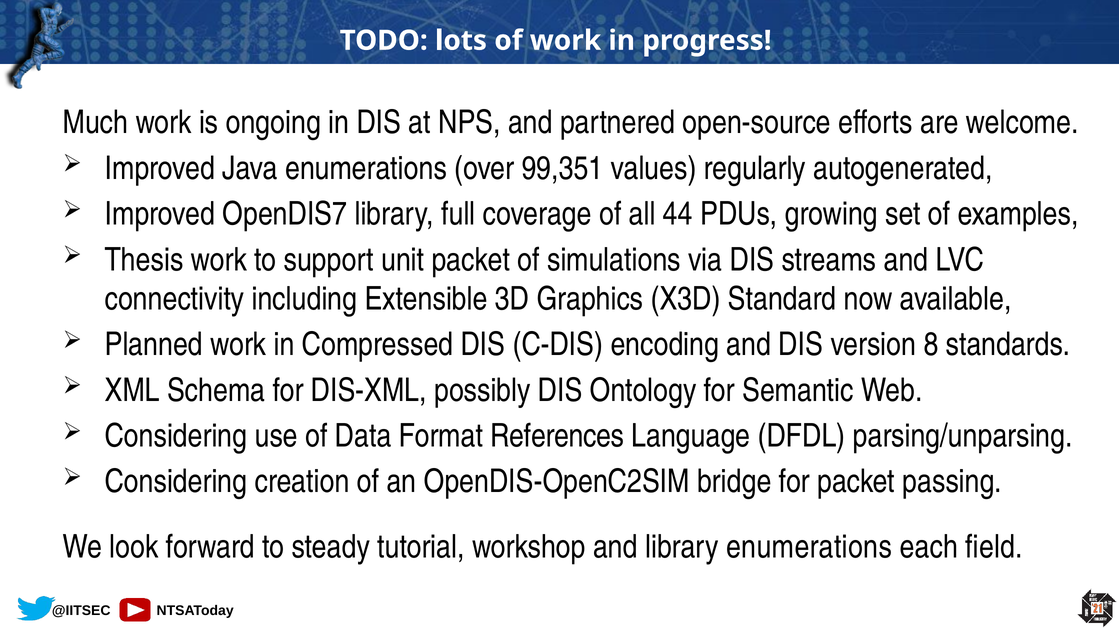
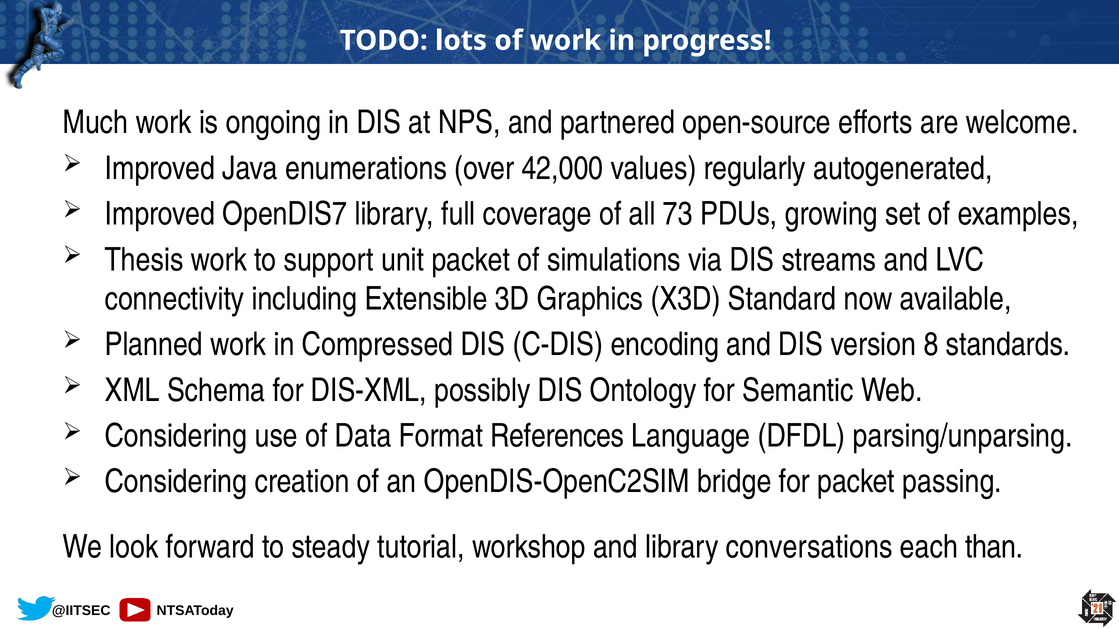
99,351: 99,351 -> 42,000 (562, 168)
44: 44 -> 73 (678, 214)
library enumerations: enumerations -> conversations (809, 547)
field: field -> than (994, 547)
